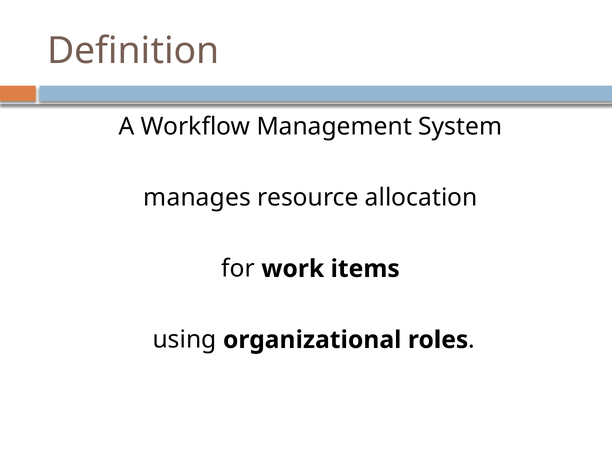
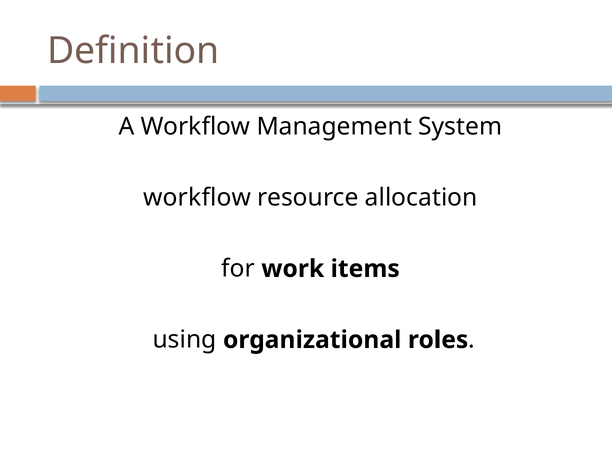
manages: manages -> workflow (197, 198)
